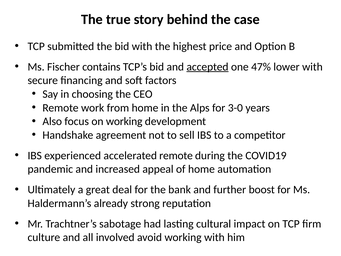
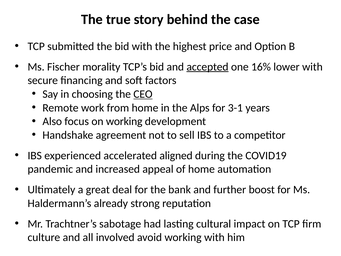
contains: contains -> morality (101, 67)
47%: 47% -> 16% (261, 67)
CEO underline: none -> present (143, 94)
3-0: 3-0 -> 3-1 (235, 108)
accelerated remote: remote -> aligned (176, 155)
